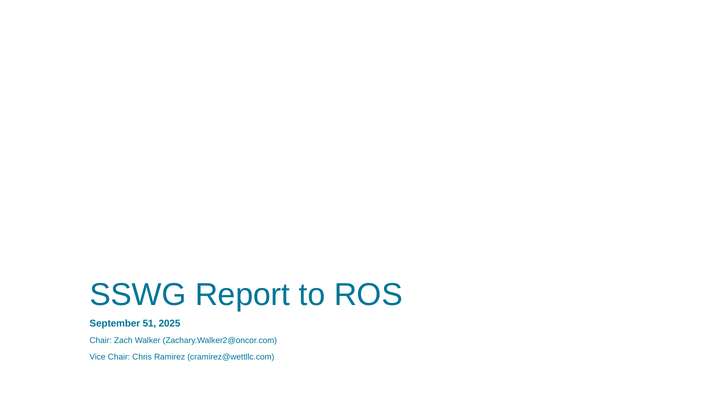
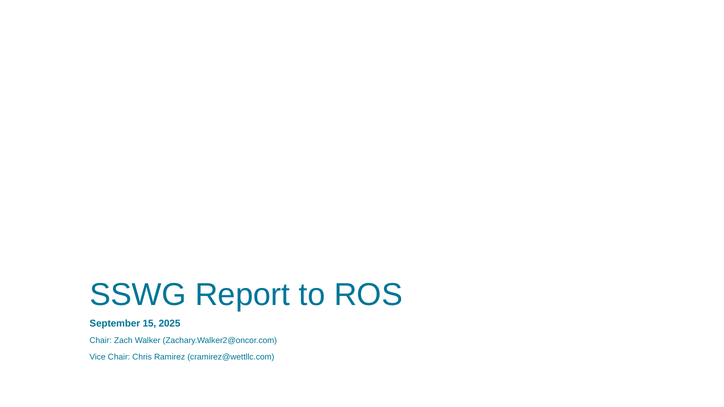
51: 51 -> 15 (149, 324)
